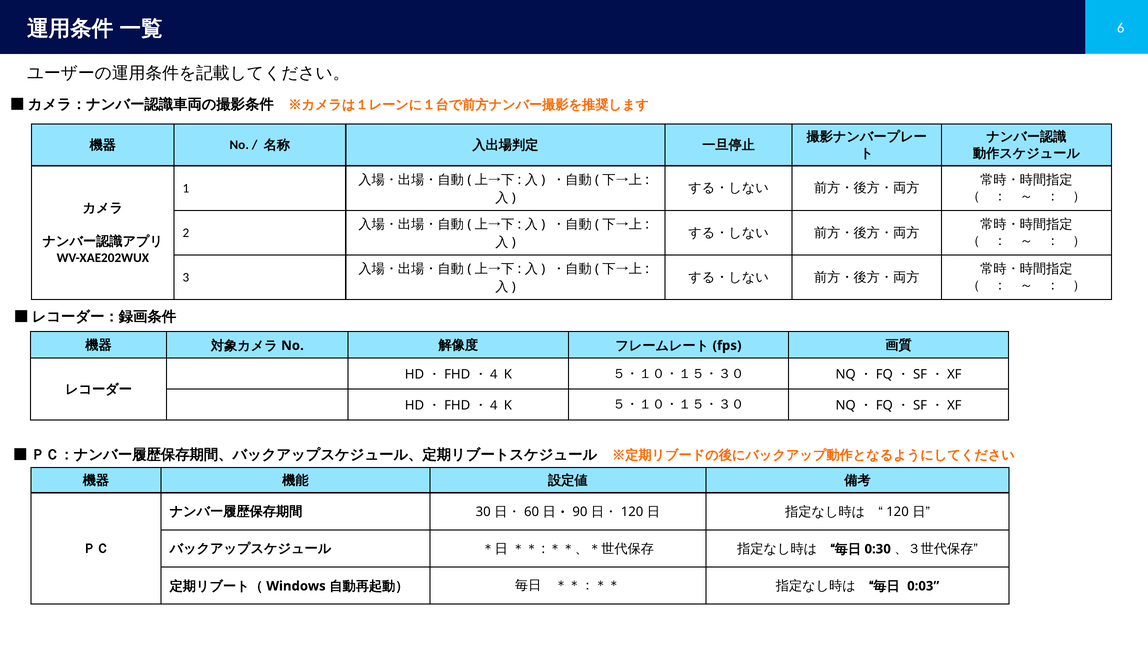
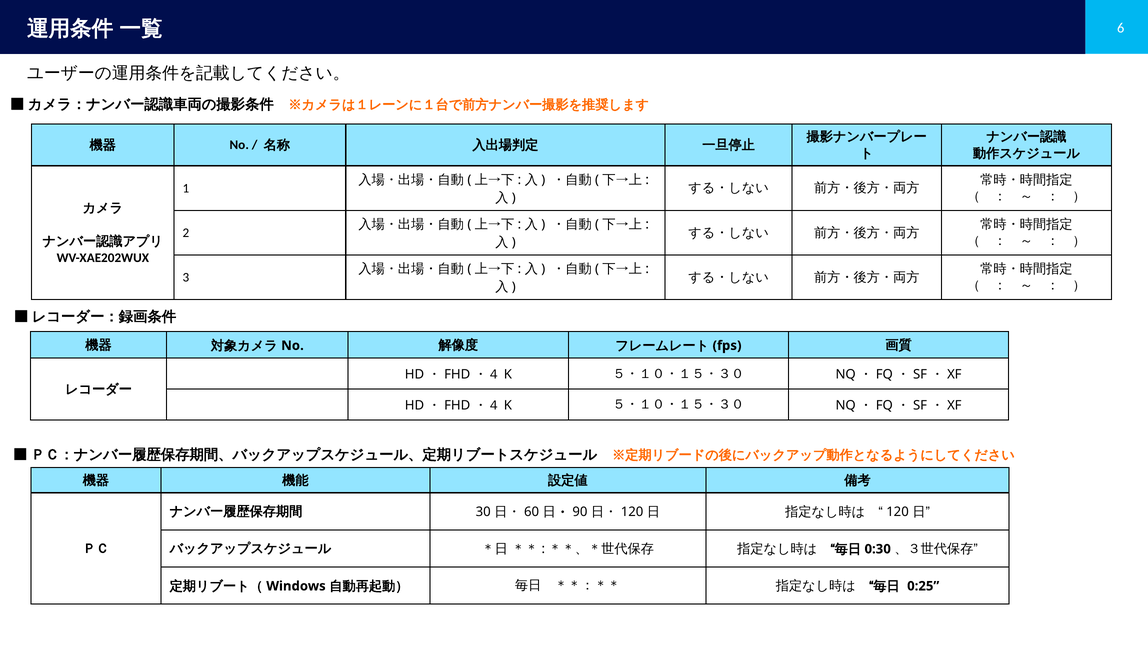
0:03: 0:03 -> 0:25 (923, 586)
